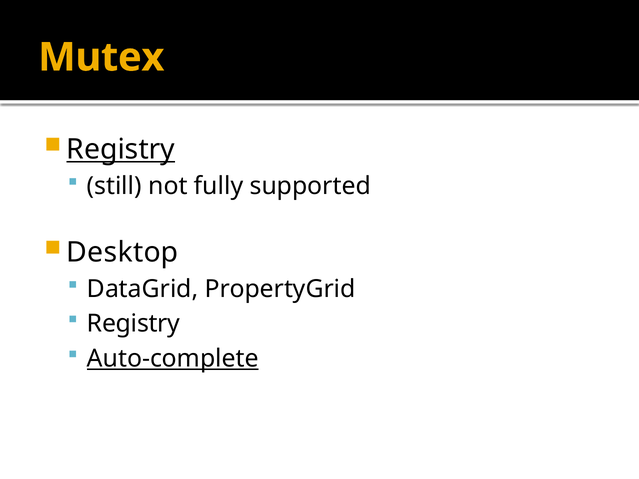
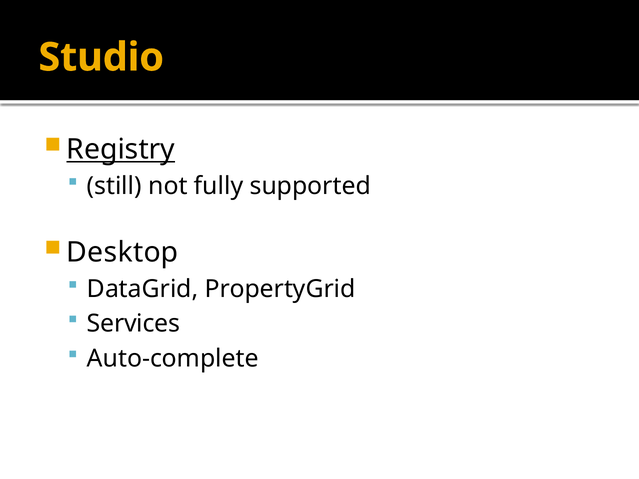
Mutex: Mutex -> Studio (101, 57)
Registry: Registry -> Services (133, 324)
Auto-complete underline: present -> none (173, 359)
